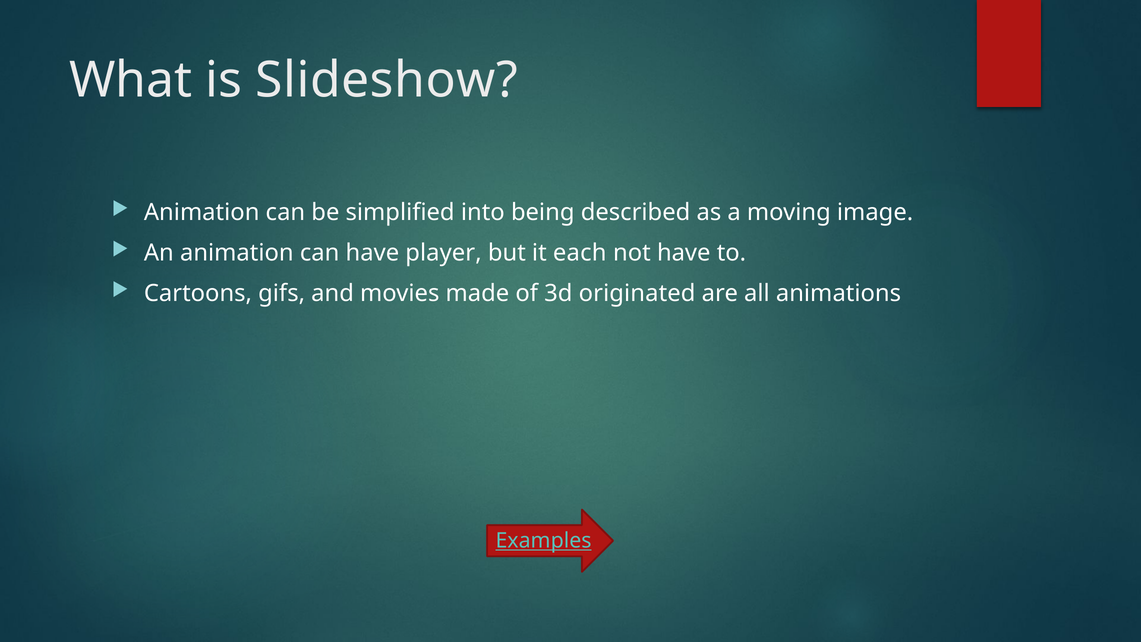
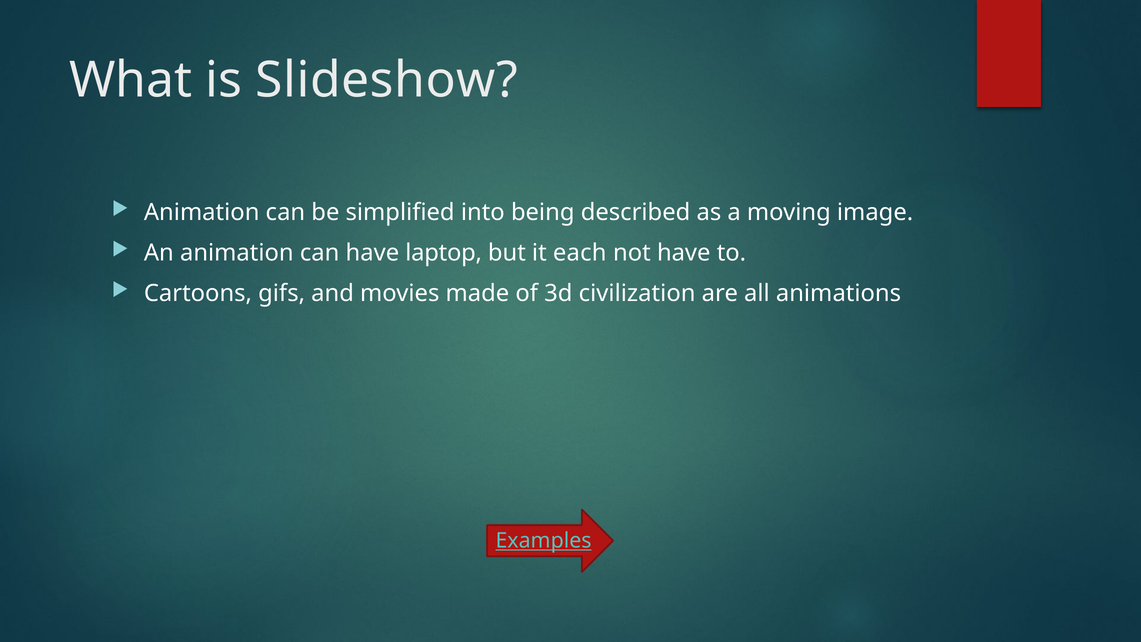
player: player -> laptop (444, 253)
originated: originated -> civilization (637, 293)
